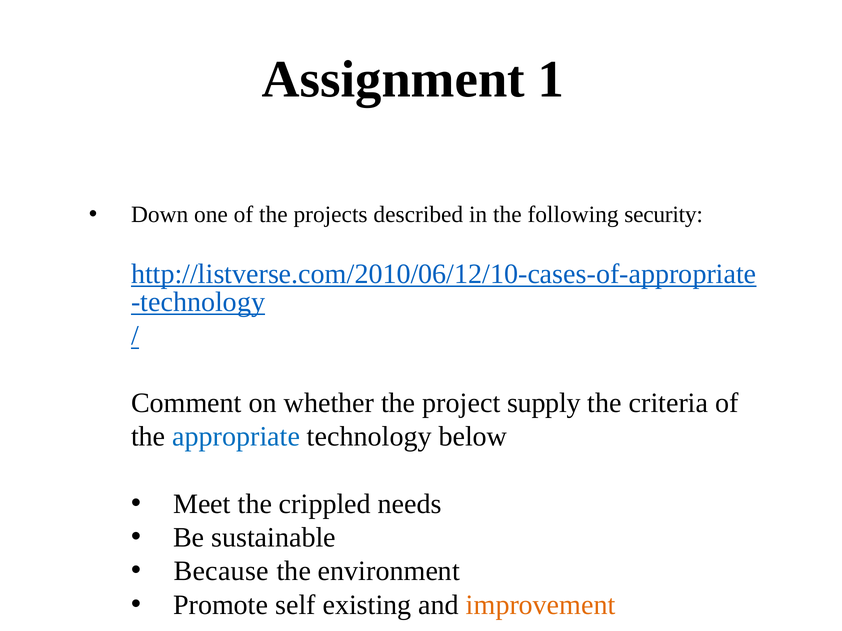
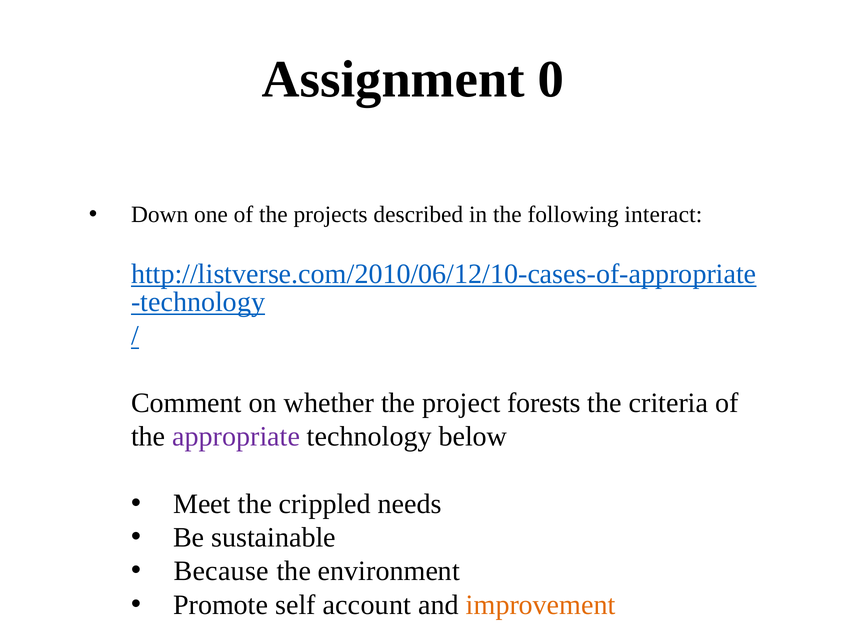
1: 1 -> 0 (551, 79)
security: security -> interact (663, 215)
supply: supply -> forests (544, 403)
appropriate colour: blue -> purple (236, 437)
existing: existing -> account (367, 605)
